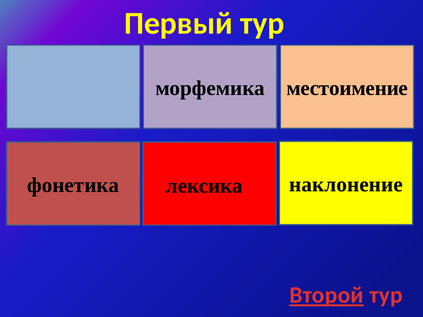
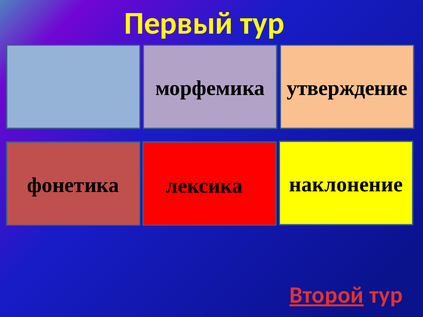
местоимение: местоимение -> утверждение (347, 88)
